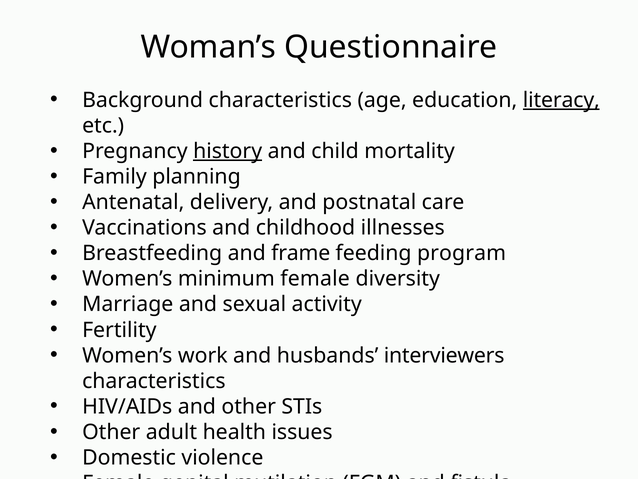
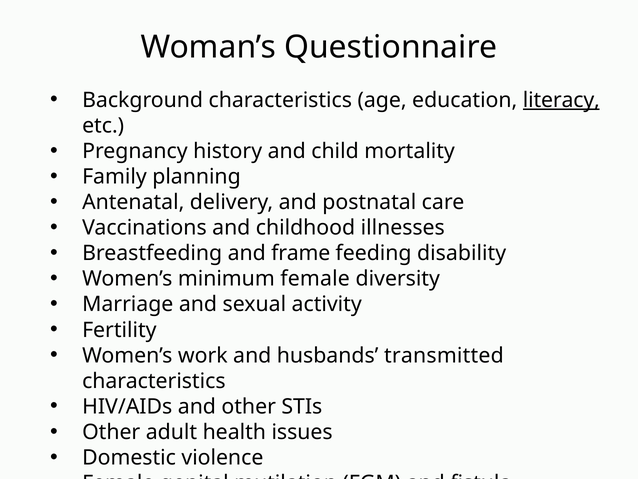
history underline: present -> none (228, 151)
program: program -> disability (462, 253)
interviewers: interviewers -> transmitted (444, 355)
